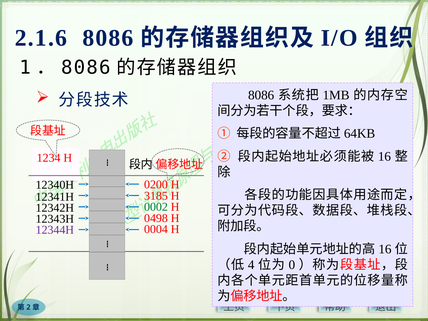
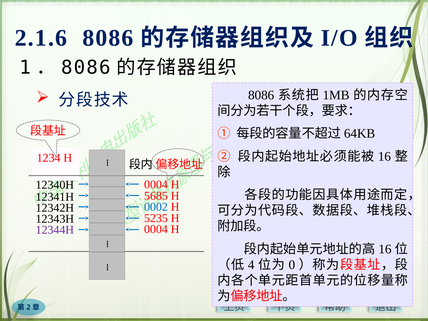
0200: 0200 -> 0004 (156, 185)
3185: 3185 -> 5685 (156, 196)
0002 colour: green -> blue (156, 207)
0498: 0498 -> 5235 (156, 218)
